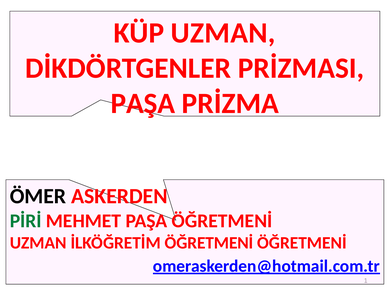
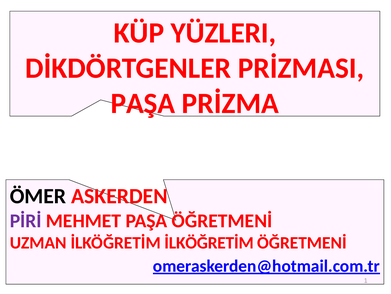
KÜP UZMAN: UZMAN -> YÜZLERI (223, 33)
PİRİ colour: green -> purple (26, 220)
İLKÖĞRETİM ÖĞRETMENİ: ÖĞRETMENİ -> İLKÖĞRETİM (209, 242)
